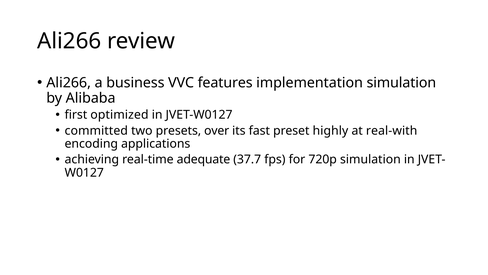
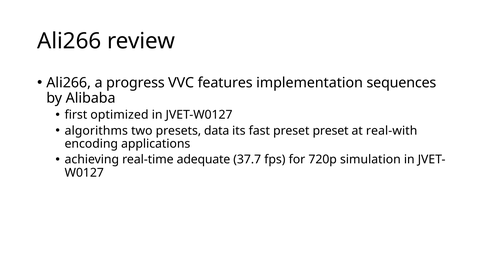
business: business -> progress (135, 83)
implementation simulation: simulation -> sequences (401, 83)
committed: committed -> algorithms (96, 130)
over: over -> data (217, 130)
preset highly: highly -> preset (331, 130)
